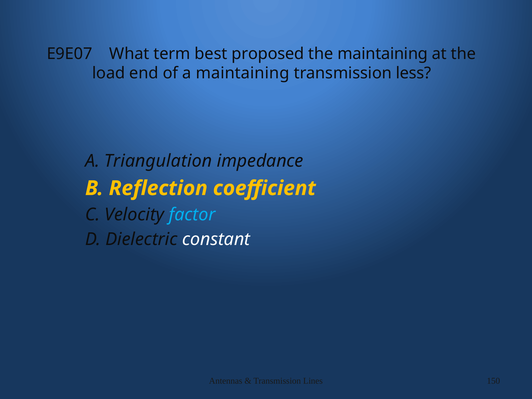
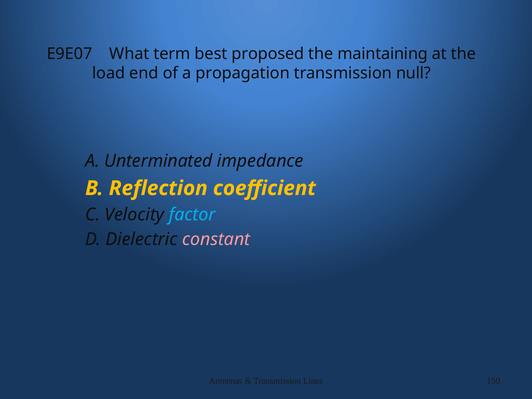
a maintaining: maintaining -> propagation (243, 73)
less: less -> null (414, 73)
Triangulation: Triangulation -> Unterminated (158, 161)
constant colour: white -> pink (216, 239)
